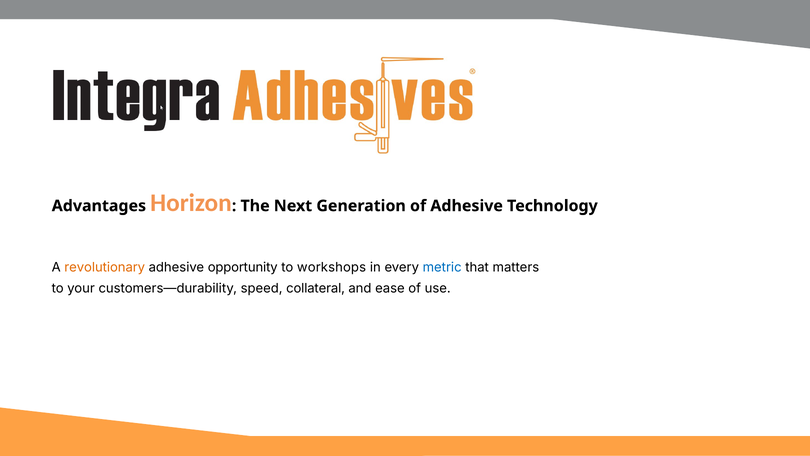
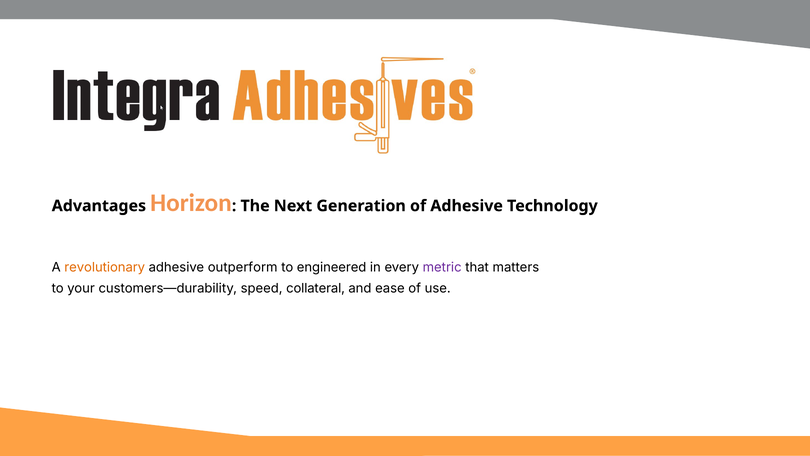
opportunity: opportunity -> outperform (243, 267)
workshops: workshops -> engineered (332, 267)
metric colour: blue -> purple (442, 267)
